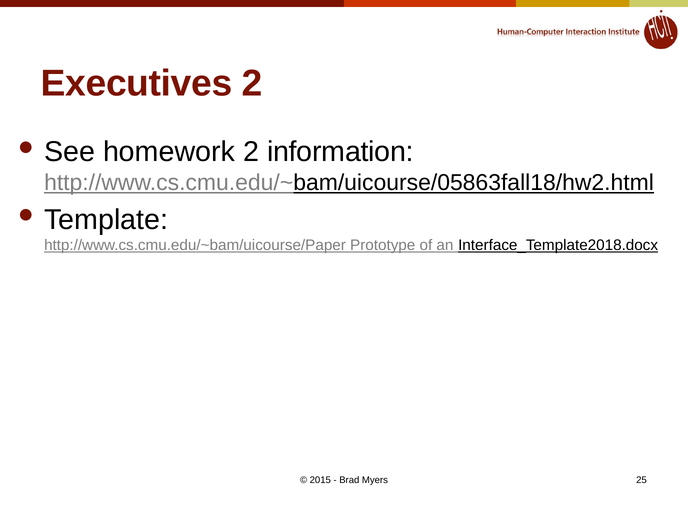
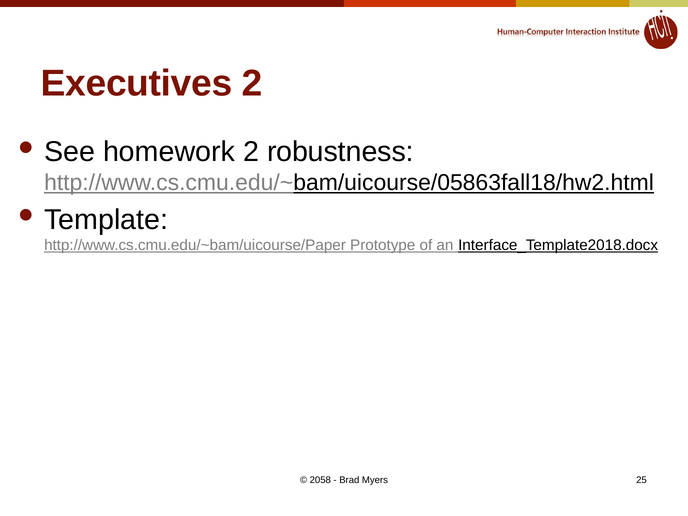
information: information -> robustness (340, 152)
2015: 2015 -> 2058 (320, 480)
